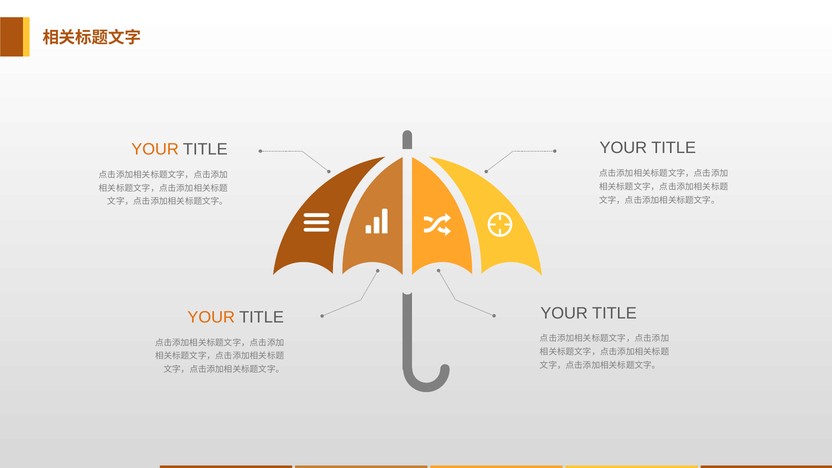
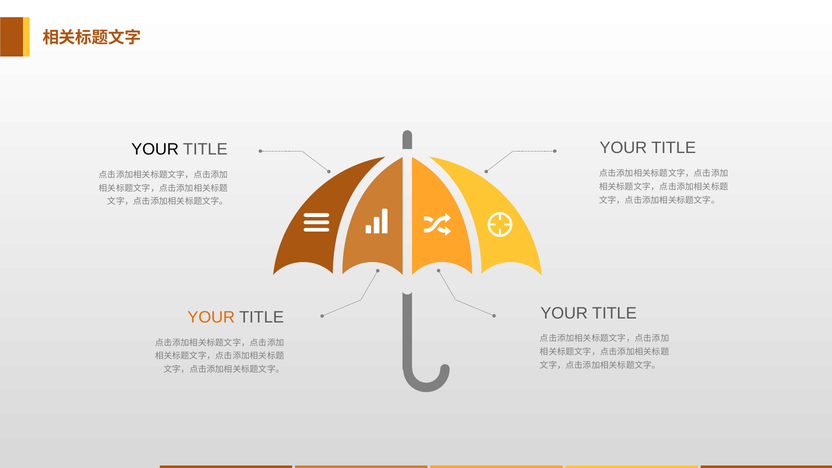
YOUR colour: orange -> black (155, 149)
